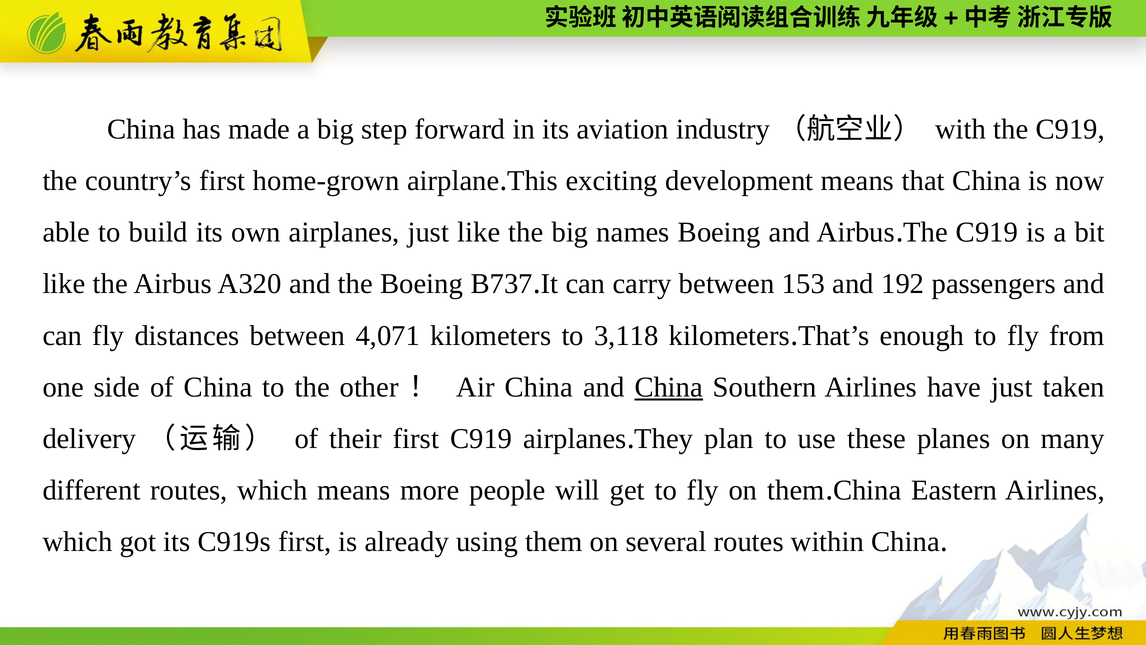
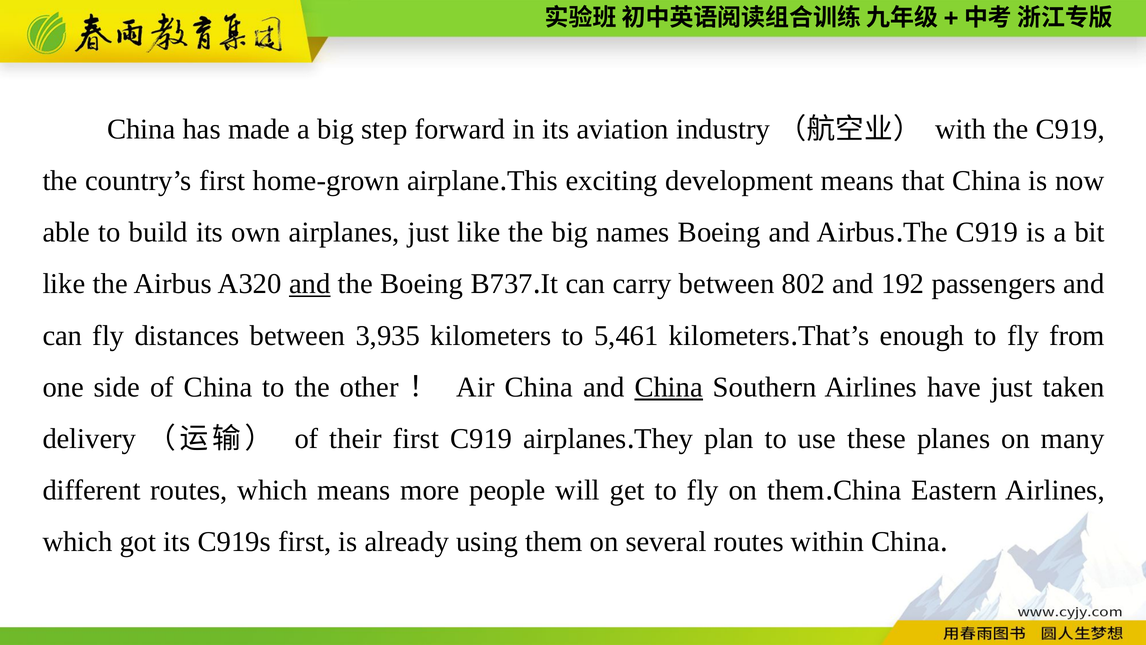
and underline: none -> present (310, 284)
153: 153 -> 802 (803, 284)
4,071: 4,071 -> 3,935 (388, 335)
3,118: 3,118 -> 5,461 (626, 335)
